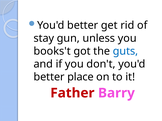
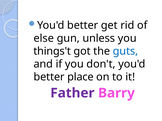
stay: stay -> else (44, 38)
books't: books't -> things't (52, 51)
Father colour: red -> purple (72, 93)
